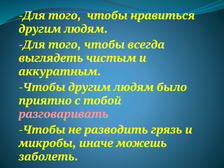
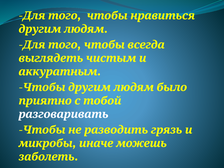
разговаривать colour: pink -> white (64, 114)
